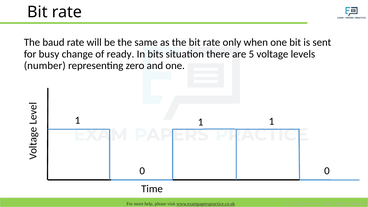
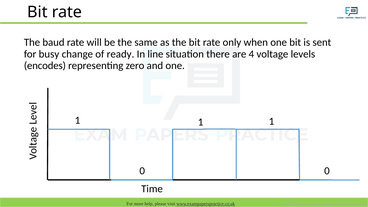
bits: bits -> line (155, 54)
5: 5 -> 4 (251, 54)
number: number -> encodes (45, 66)
